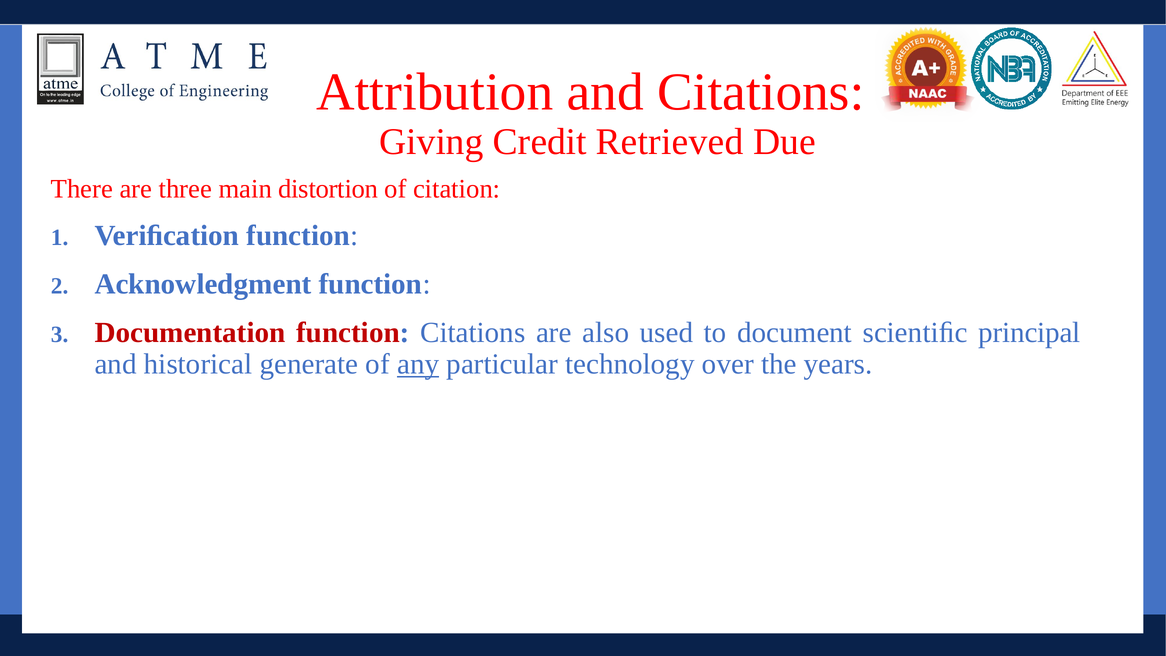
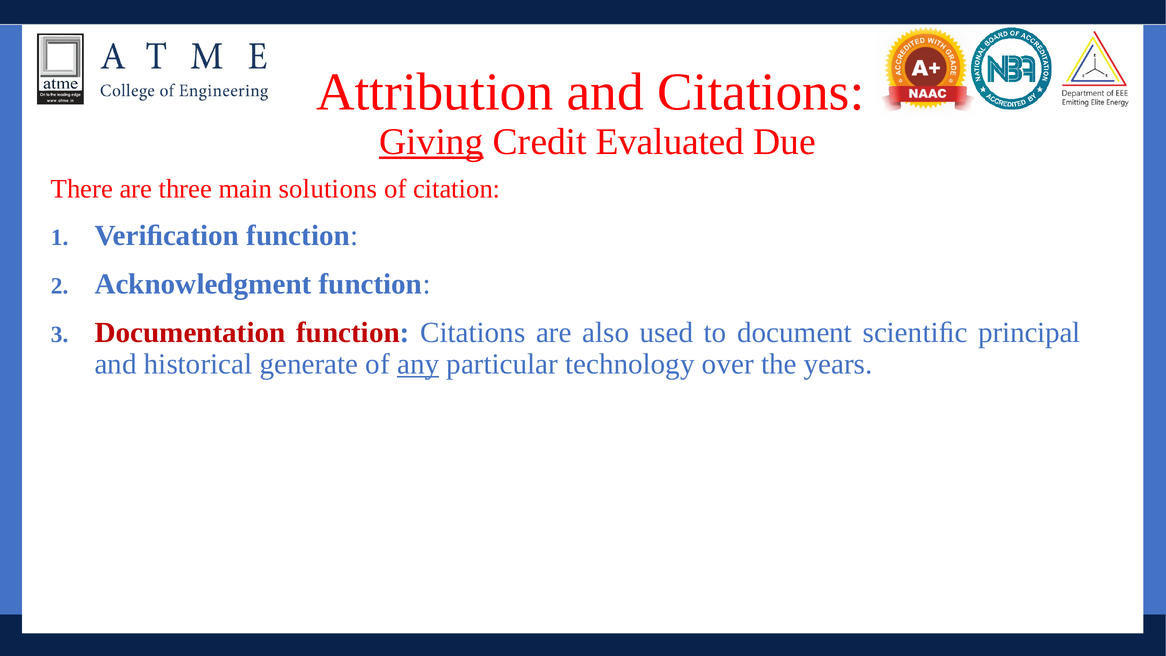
Giving underline: none -> present (431, 142)
Retrieved: Retrieved -> Evaluated (670, 142)
distortion: distortion -> solutions (328, 189)
